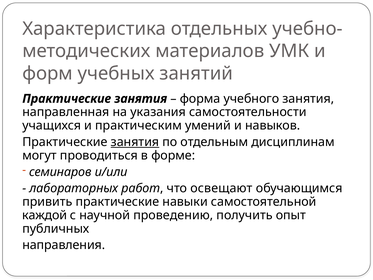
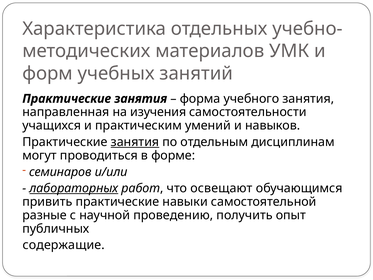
указания: указания -> изучения (158, 112)
лабораторных underline: none -> present (74, 188)
каждой: каждой -> разные (45, 215)
направления: направления -> содержащие (64, 245)
